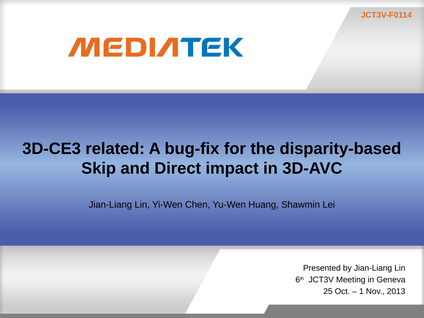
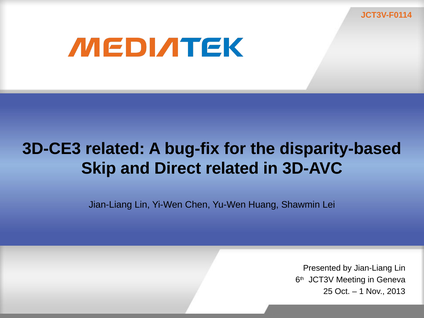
Direct impact: impact -> related (232, 168)
